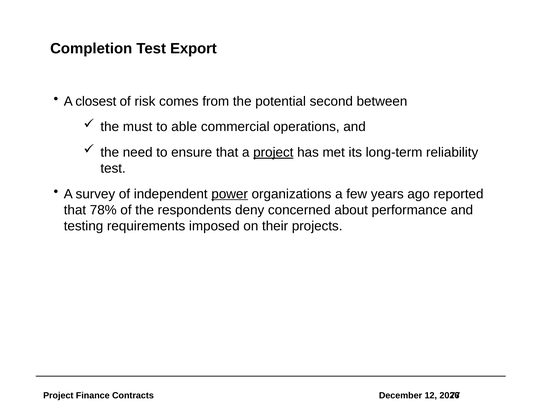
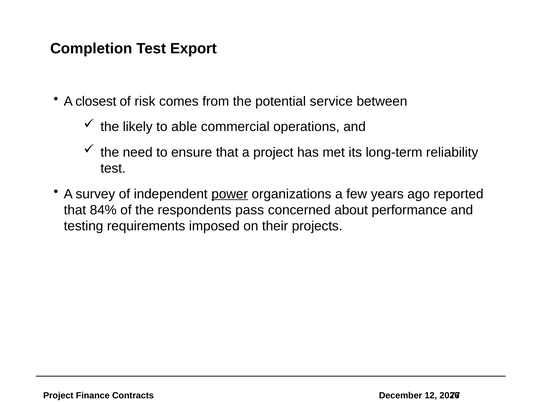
second: second -> service (331, 101)
must: must -> likely (138, 127)
project underline: present -> none (273, 152)
78%: 78% -> 84% (103, 210)
deny: deny -> pass (250, 210)
